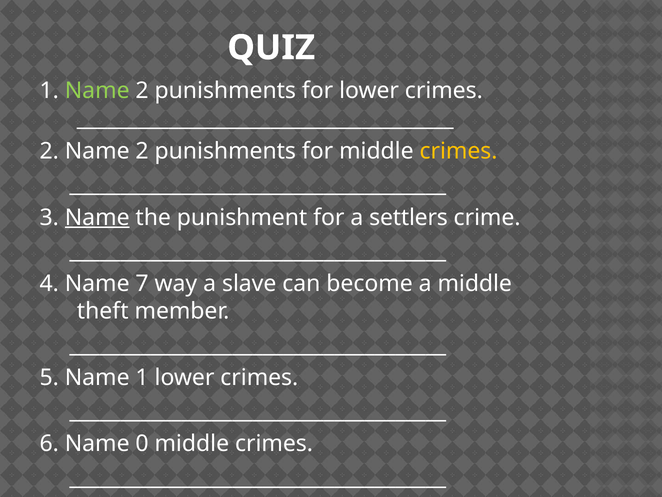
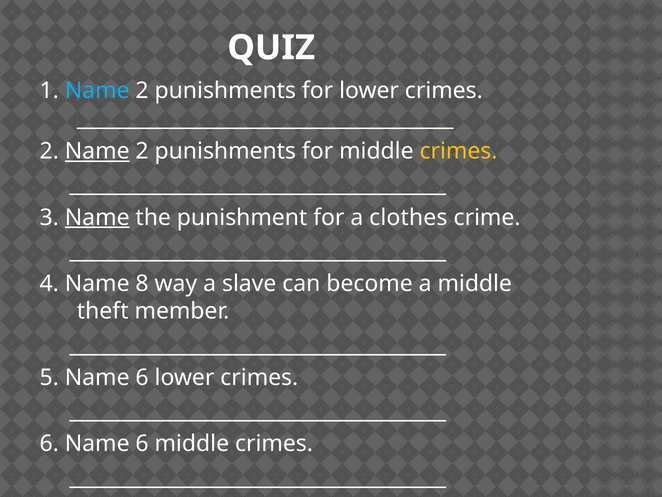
Name colour: light green -> light blue (97, 90)
Name underline: none -> present (97, 151)
settlers: settlers -> clothes (408, 217)
7: 7 -> 8 (142, 283)
5 Name 1: 1 -> 6 (142, 377)
6 Name 0: 0 -> 6 (142, 443)
